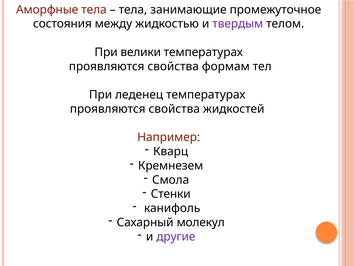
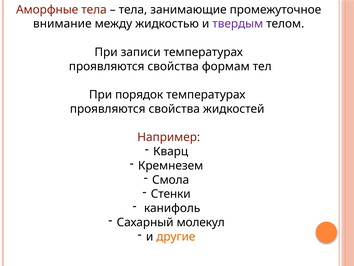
состояния: состояния -> внимание (62, 24)
велики: велики -> записи (141, 52)
леденец: леденец -> порядок (139, 95)
другие colour: purple -> orange (176, 236)
